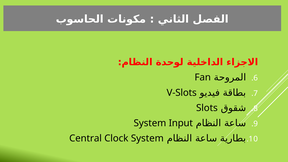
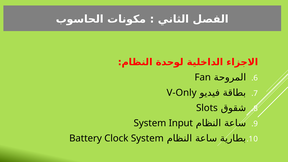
V-Slots: V-Slots -> V-Only (182, 93)
Central: Central -> Battery (86, 138)
